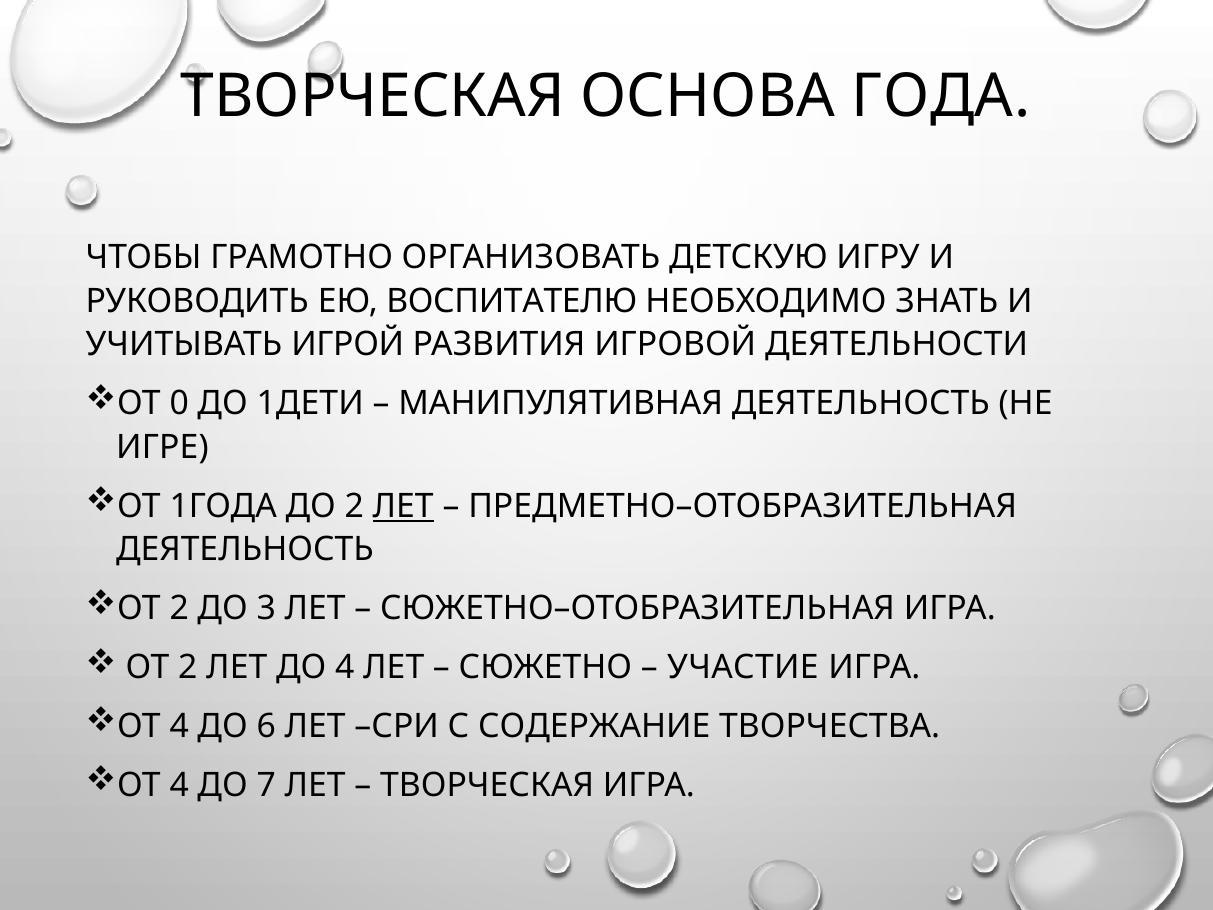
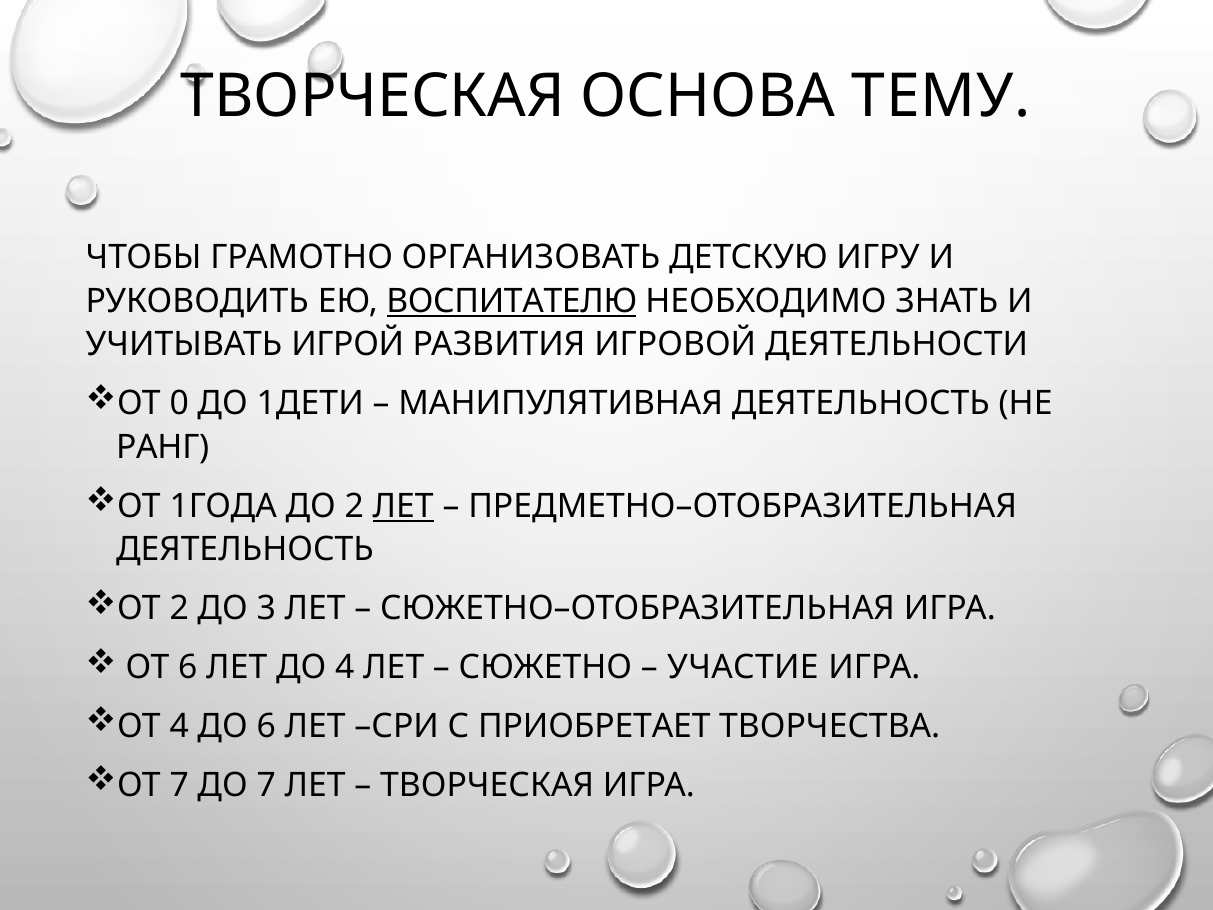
ГОДА: ГОДА -> ТЕМУ (941, 96)
ВОСПИТАТЕЛЮ underline: none -> present (512, 301)
ИГРЕ: ИГРЕ -> РАНГ (163, 447)
2: 2 -> 6 (188, 667)
СОДЕРЖАНИЕ: СОДЕРЖАНИЕ -> ПРИОБРЕТАЕТ (594, 726)
4: 4 -> 7 (179, 785)
